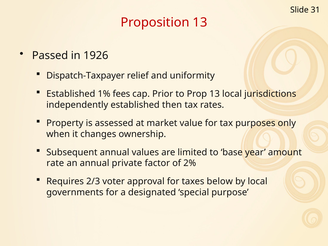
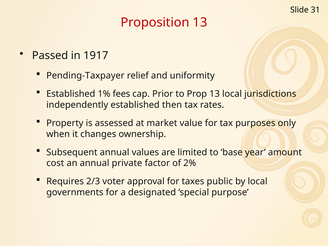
1926: 1926 -> 1917 (96, 55)
Dispatch-Taxpayer: Dispatch-Taxpayer -> Pending-Taxpayer (85, 76)
rate: rate -> cost (55, 163)
below: below -> public (220, 181)
